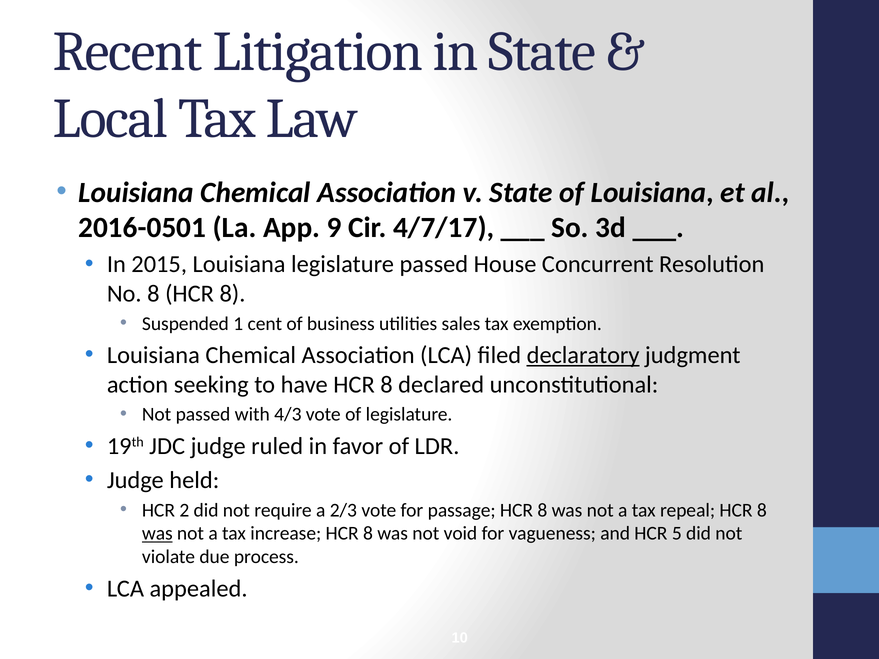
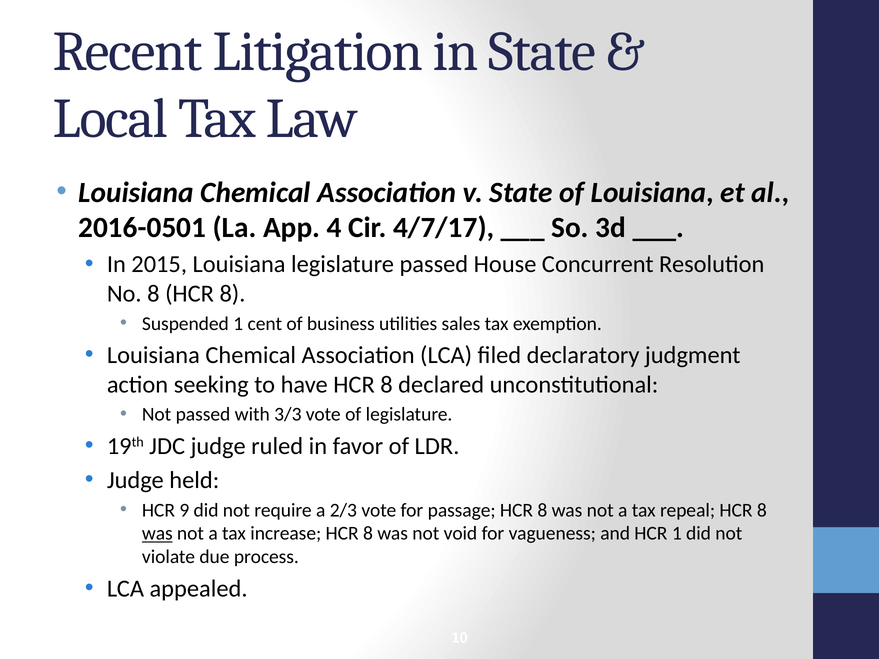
9: 9 -> 4 (334, 228)
declaratory underline: present -> none (583, 355)
4/3: 4/3 -> 3/3 (288, 415)
2: 2 -> 9 (184, 510)
HCR 5: 5 -> 1 (677, 534)
